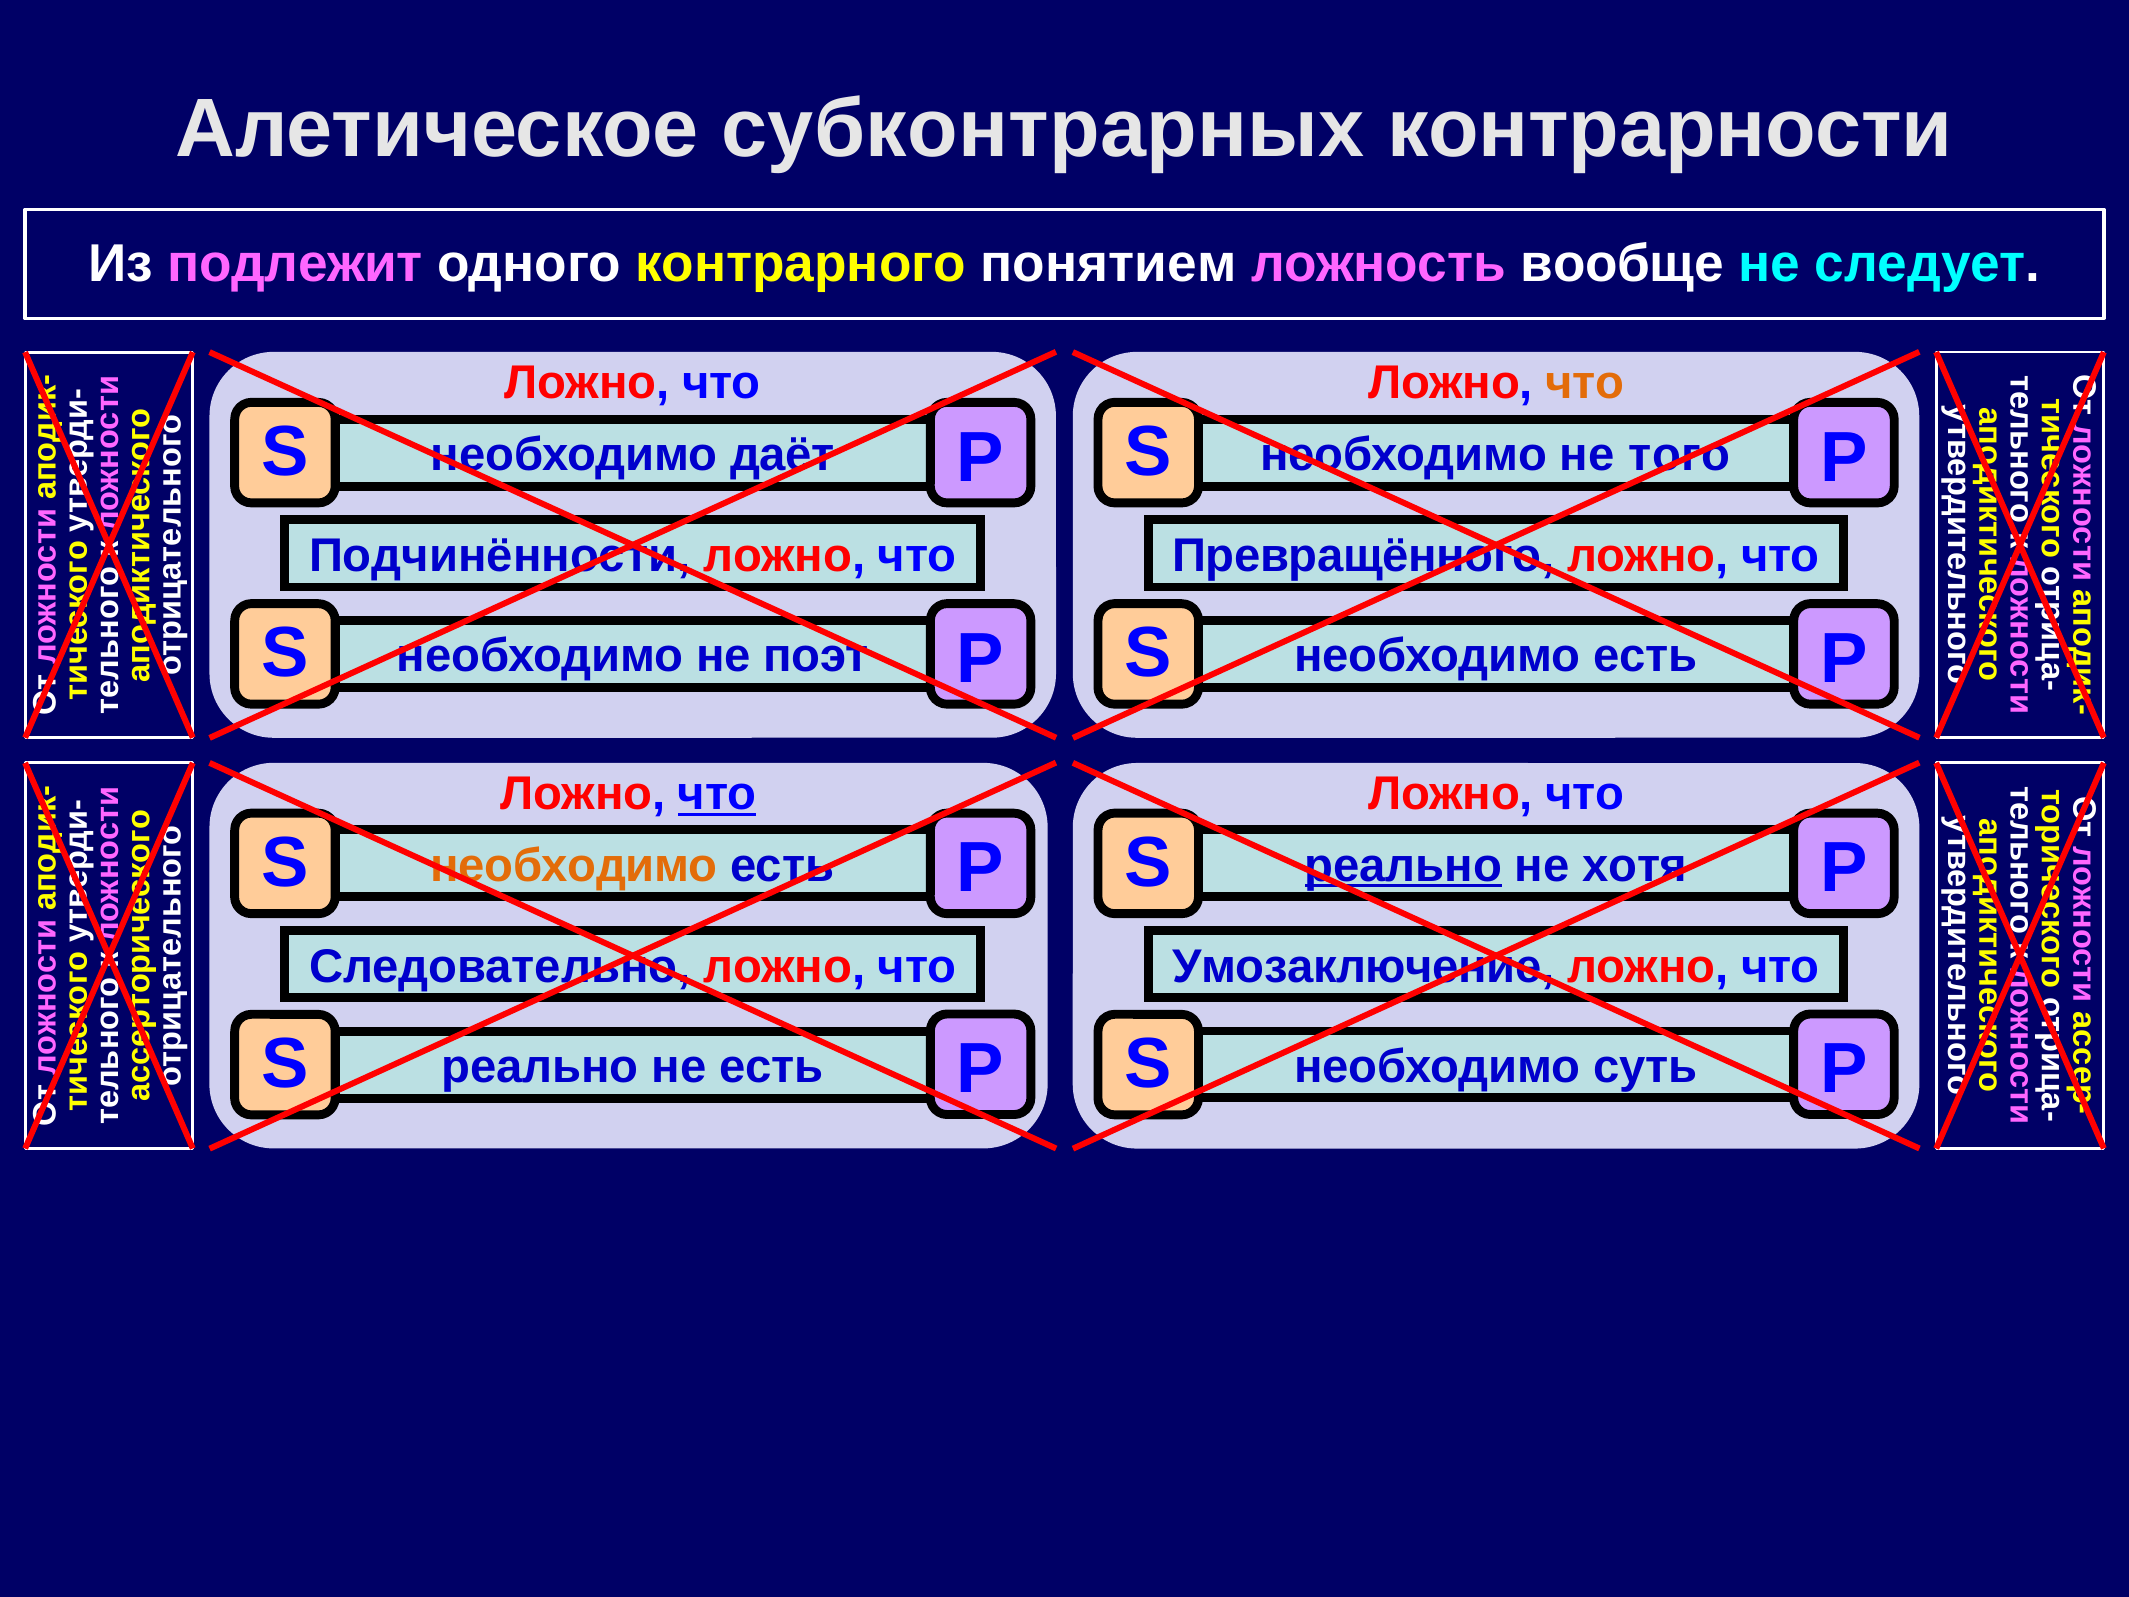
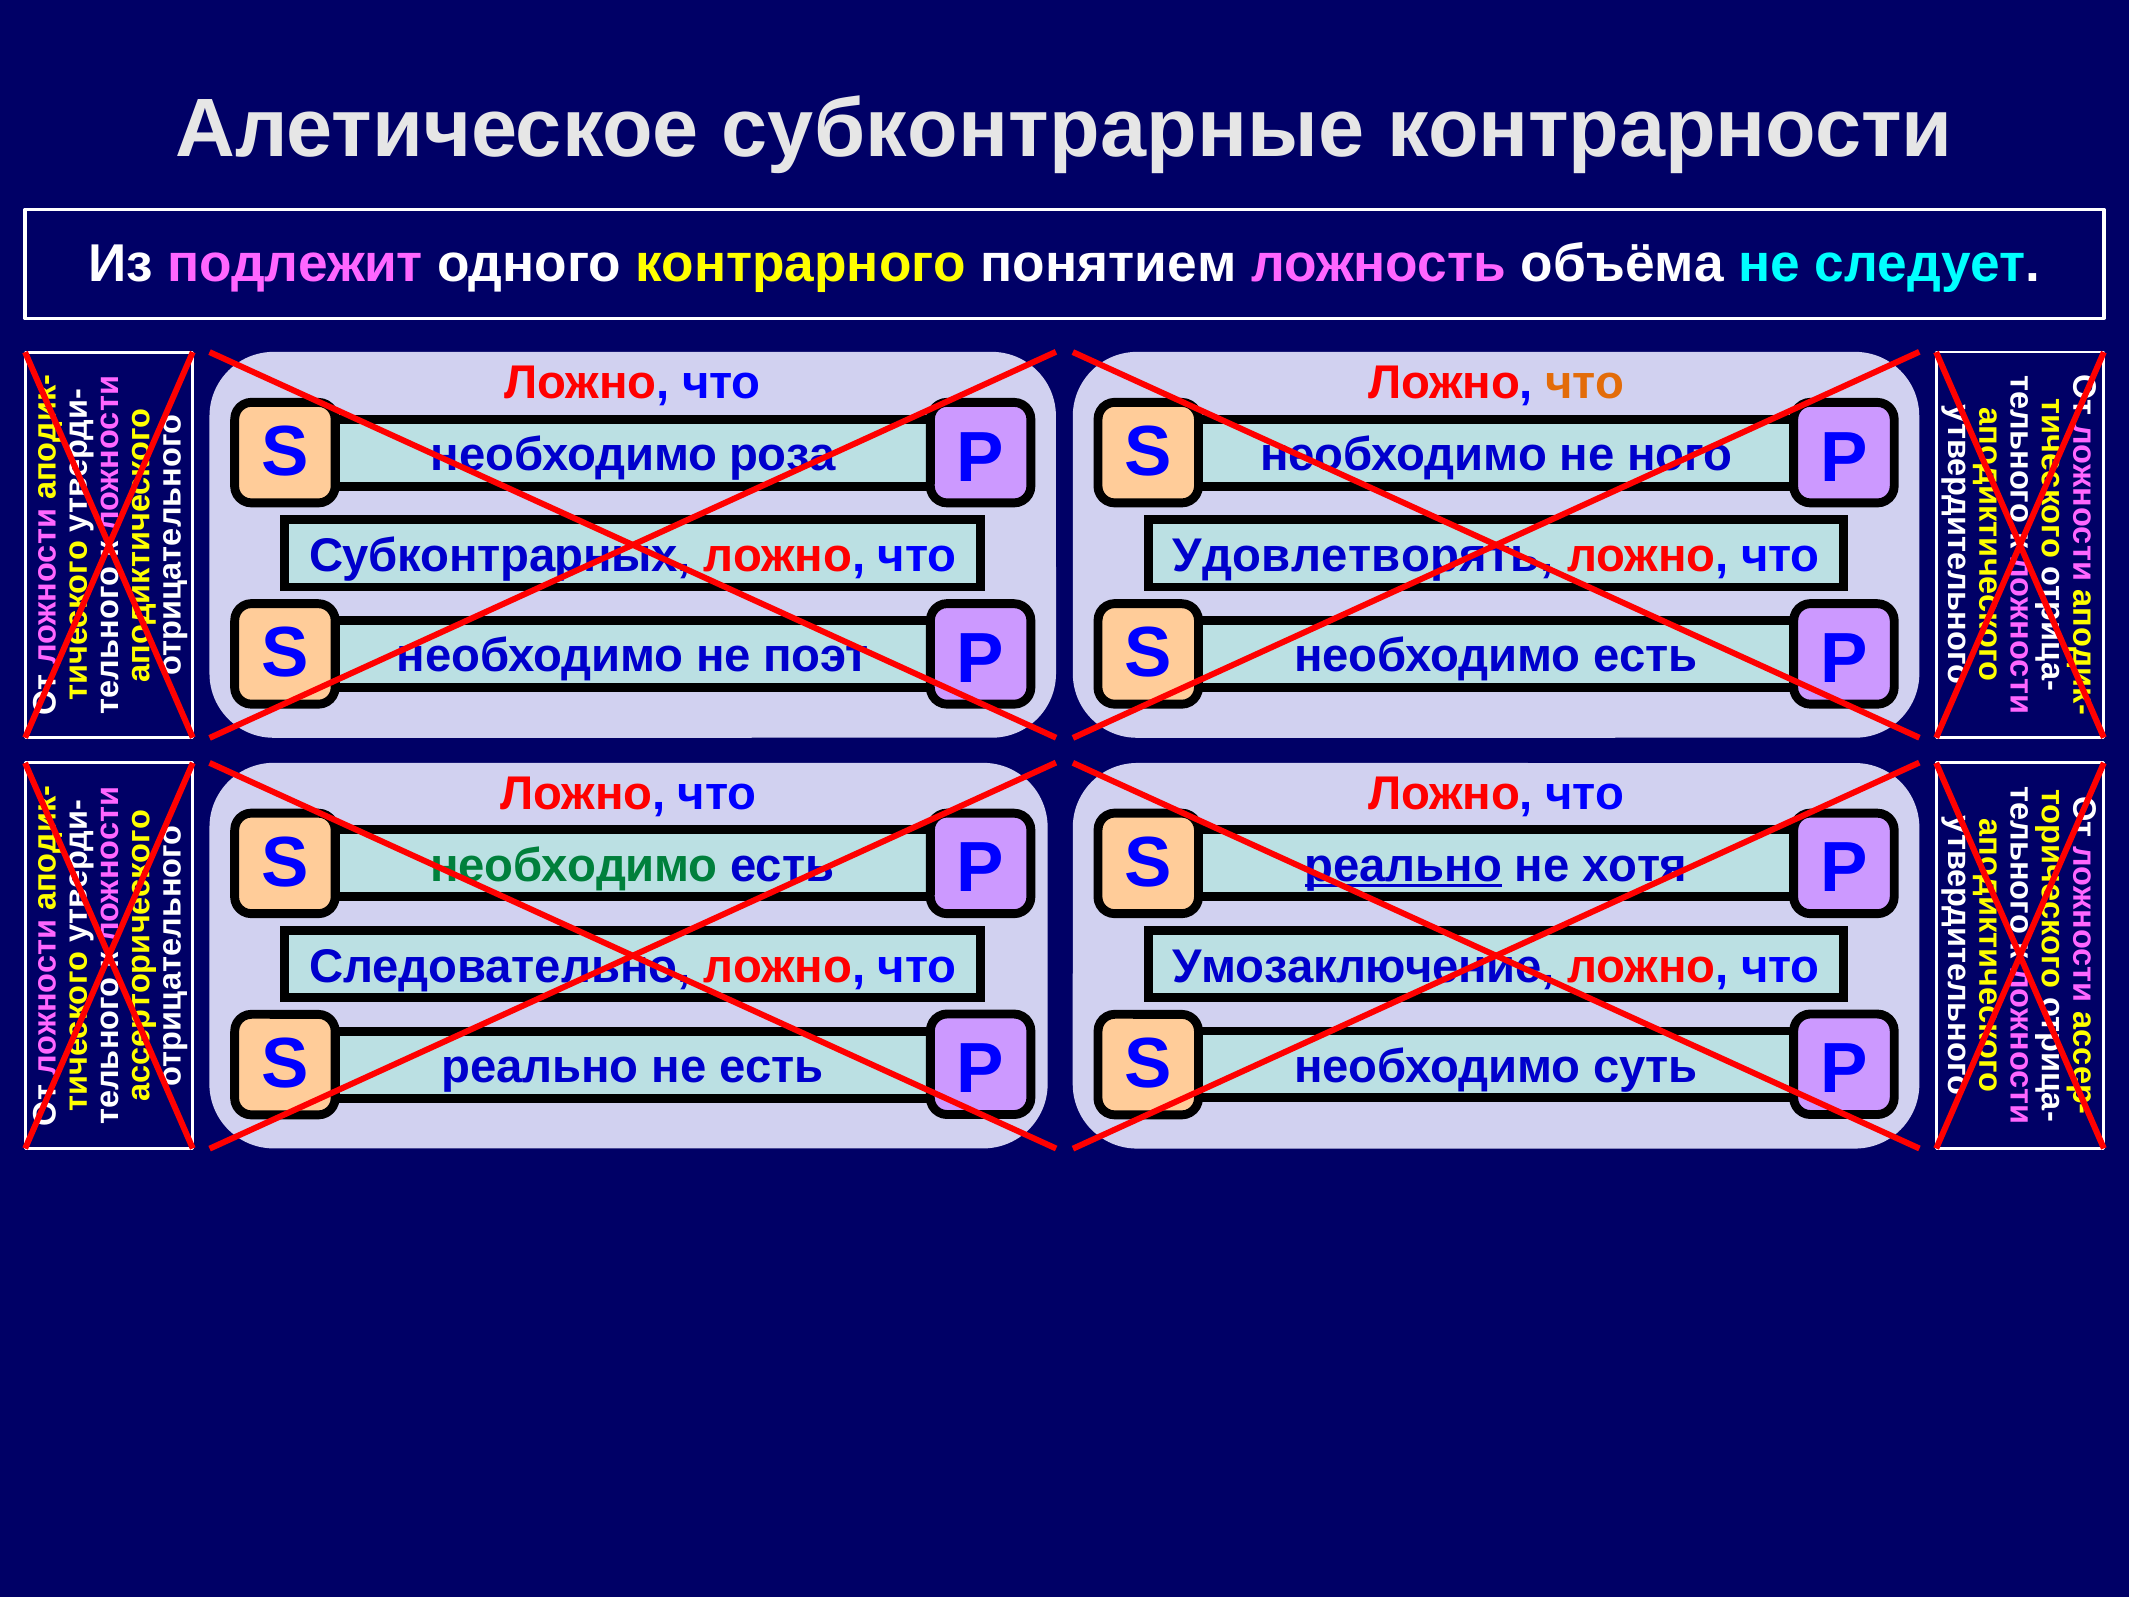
субконтрарных: субконтрарных -> субконтрарные (1043, 130)
вообще: вообще -> объёма (1622, 264)
даёт: даёт -> роза (782, 455)
того: того -> ного (1680, 455)
Подчинённости: Подчинённости -> Субконтрарных (500, 556)
Превращённого: Превращённого -> Удовлетворять (1363, 556)
что underline: present -> none (717, 794)
необходимо colour: orange -> green (574, 865)
